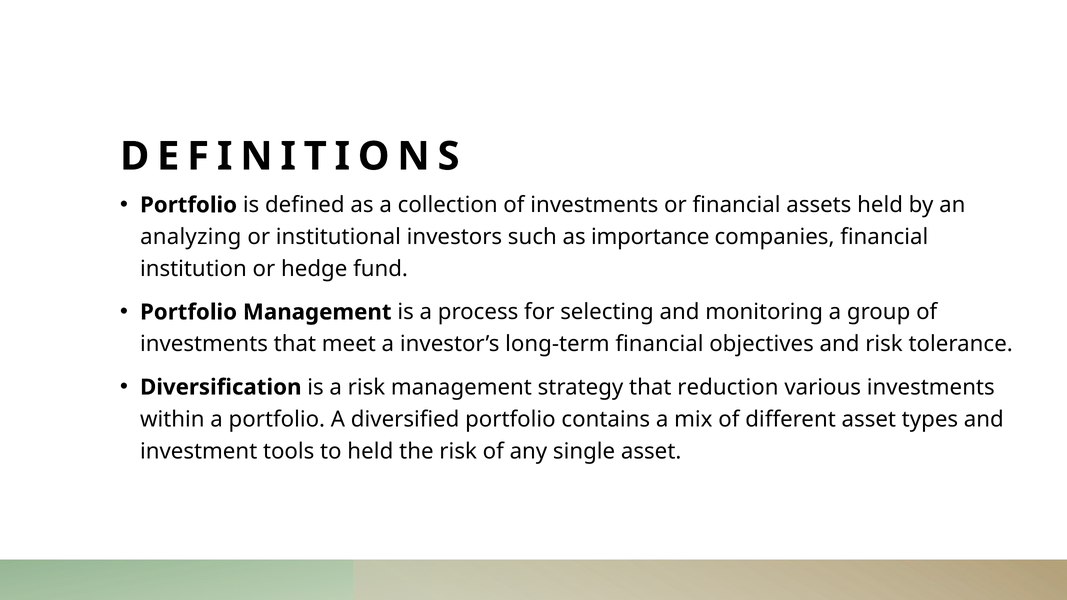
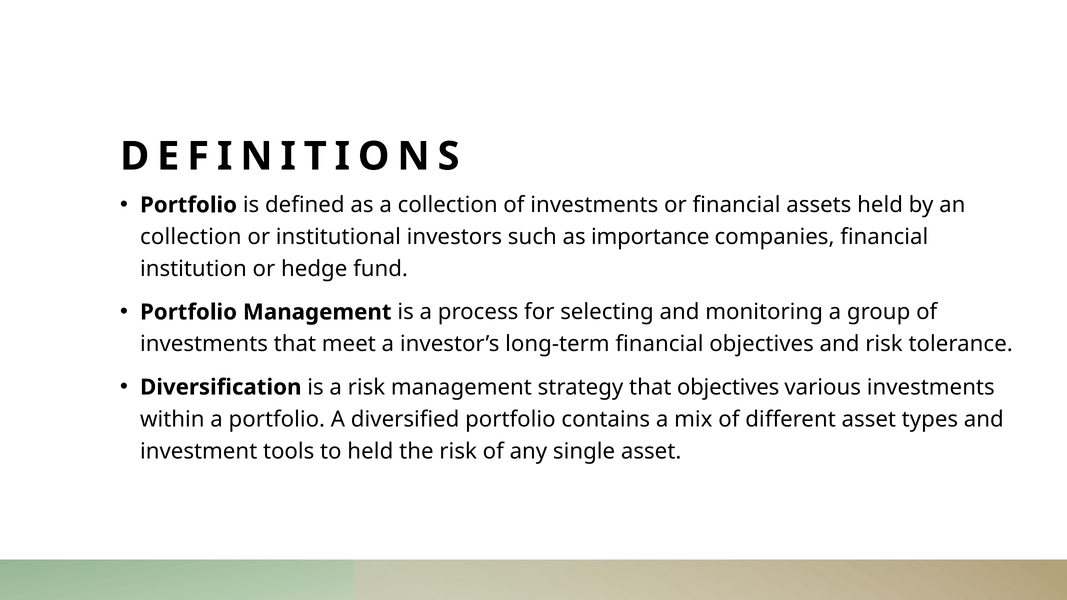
analyzing: analyzing -> collection (191, 237)
that reduction: reduction -> objectives (728, 387)
